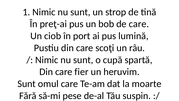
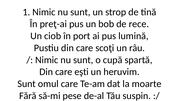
de care: care -> rece (139, 24)
fier: fier -> eşti (82, 72)
